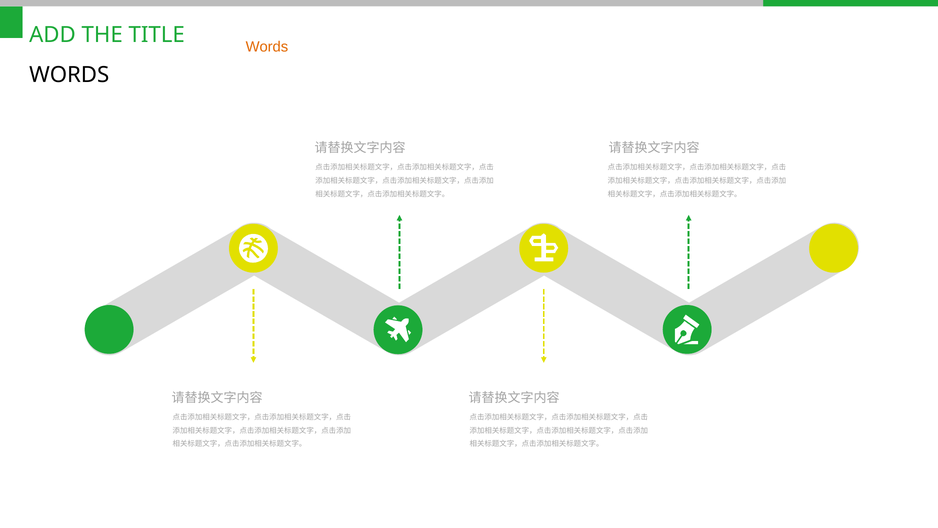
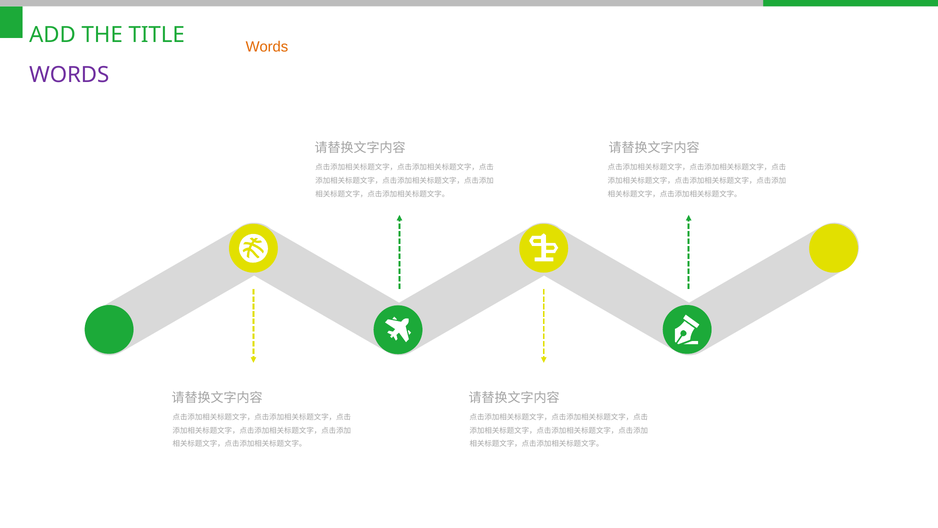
WORDS colour: black -> purple (69, 75)
